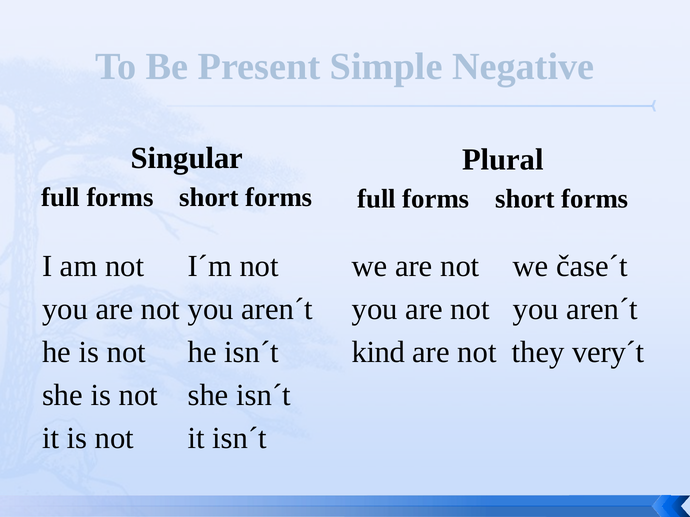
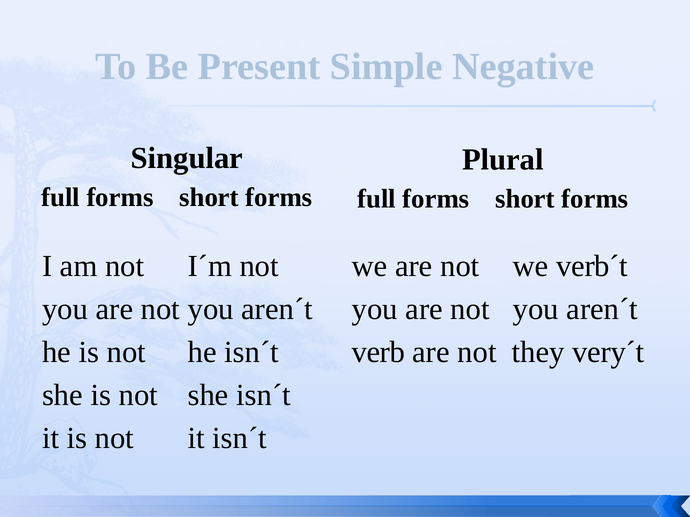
čase´t: čase´t -> verb´t (592, 266)
kind: kind -> verb (378, 352)
